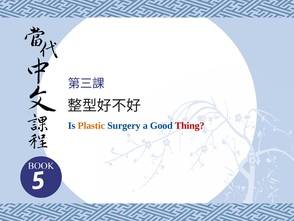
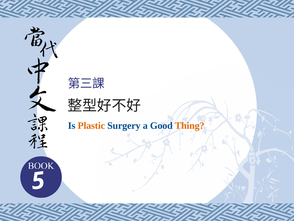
Thing colour: red -> orange (190, 125)
